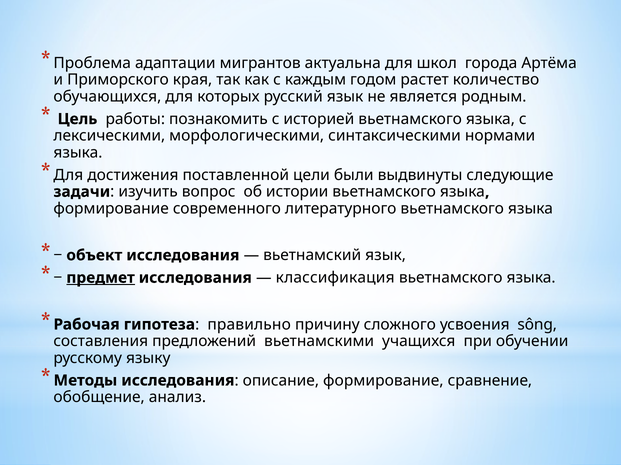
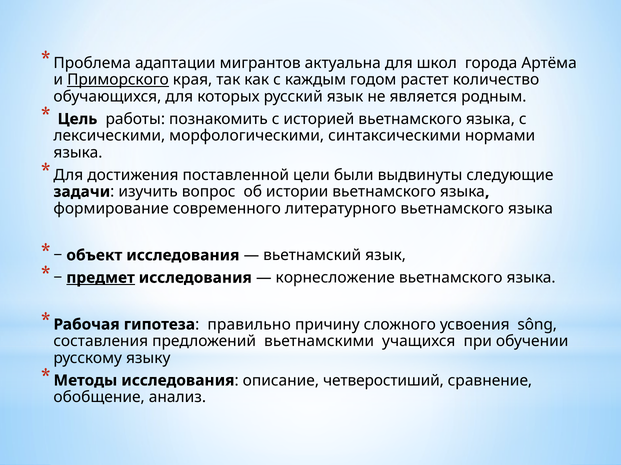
Приморского underline: none -> present (118, 80)
классификация: классификация -> корнесложение (335, 278)
описание формирование: формирование -> четверостиший (383, 381)
